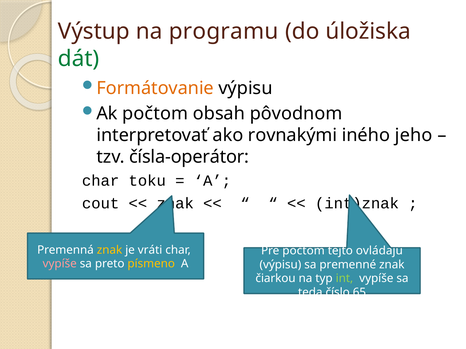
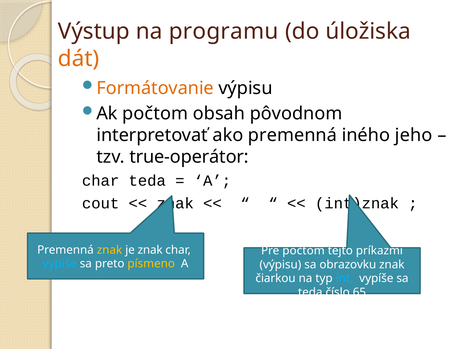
dát colour: green -> orange (79, 59)
ako rovnakými: rovnakými -> premenná (293, 135)
čísla-operátor: čísla-operátor -> true-operátor (189, 157)
char toku: toku -> teda (147, 181)
je vráti: vráti -> znak (150, 250)
ovládajú: ovládajú -> príkazmi (379, 251)
vypíše colour: pink -> light blue (60, 264)
premenné: premenné -> obrazovku (348, 265)
int colour: light green -> light blue (344, 279)
